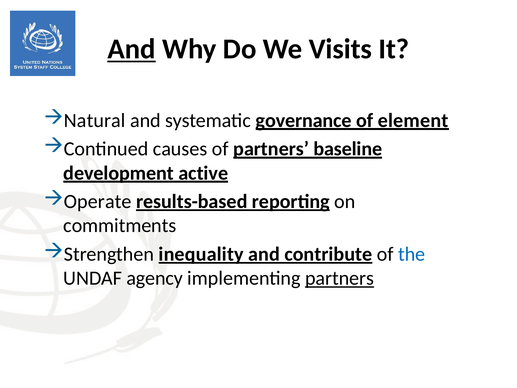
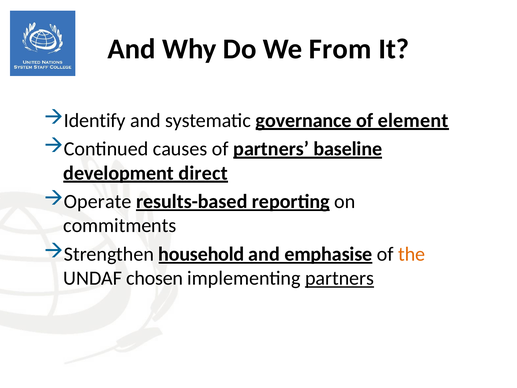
And underline: present -> none (132, 49)
Visits: Visits -> From (340, 49)
Natural: Natural -> Identify (95, 120)
active: active -> direct (203, 173)
inequality: inequality -> household (201, 254)
contribute: contribute -> emphasise (328, 254)
the colour: blue -> orange (412, 254)
agency: agency -> chosen (155, 278)
